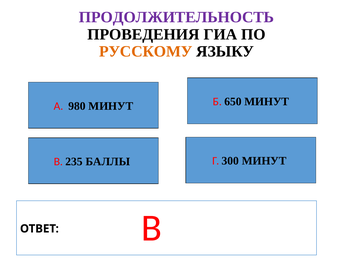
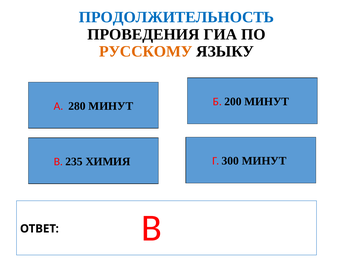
ПРОДОЛЖИТЕЛЬНОСТЬ colour: purple -> blue (177, 17)
980: 980 -> 280 (77, 106)
650: 650 -> 200 (233, 102)
БАЛЛЫ: БАЛЛЫ -> ХИМИЯ (108, 162)
